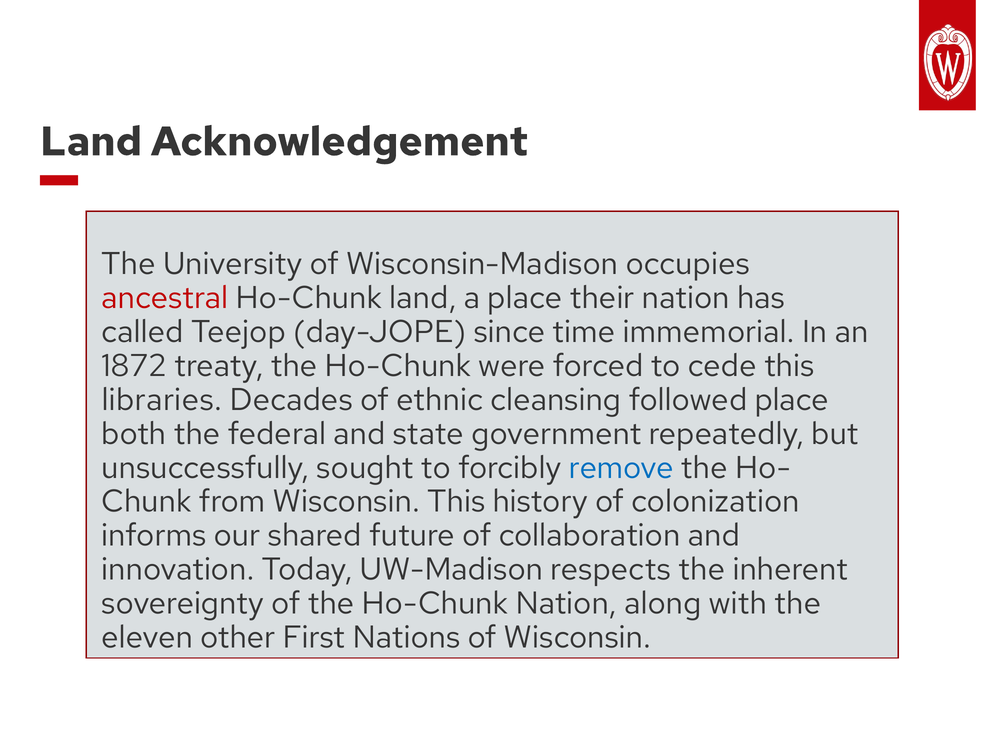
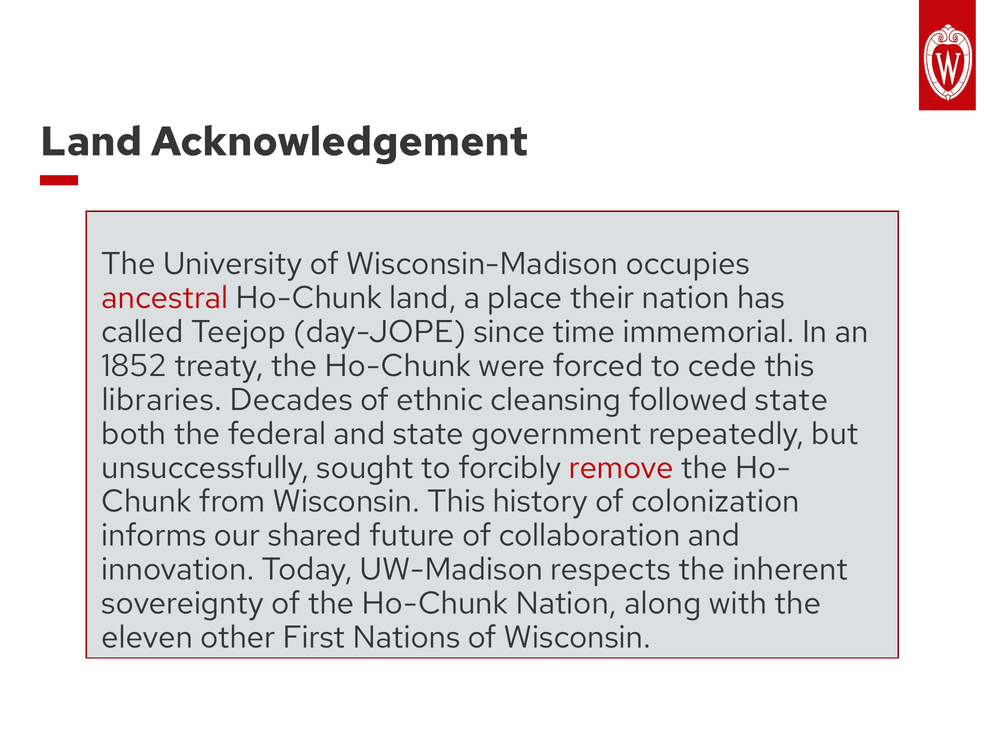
1872: 1872 -> 1852 (134, 366)
followed place: place -> state (792, 400)
remove colour: blue -> red (621, 467)
